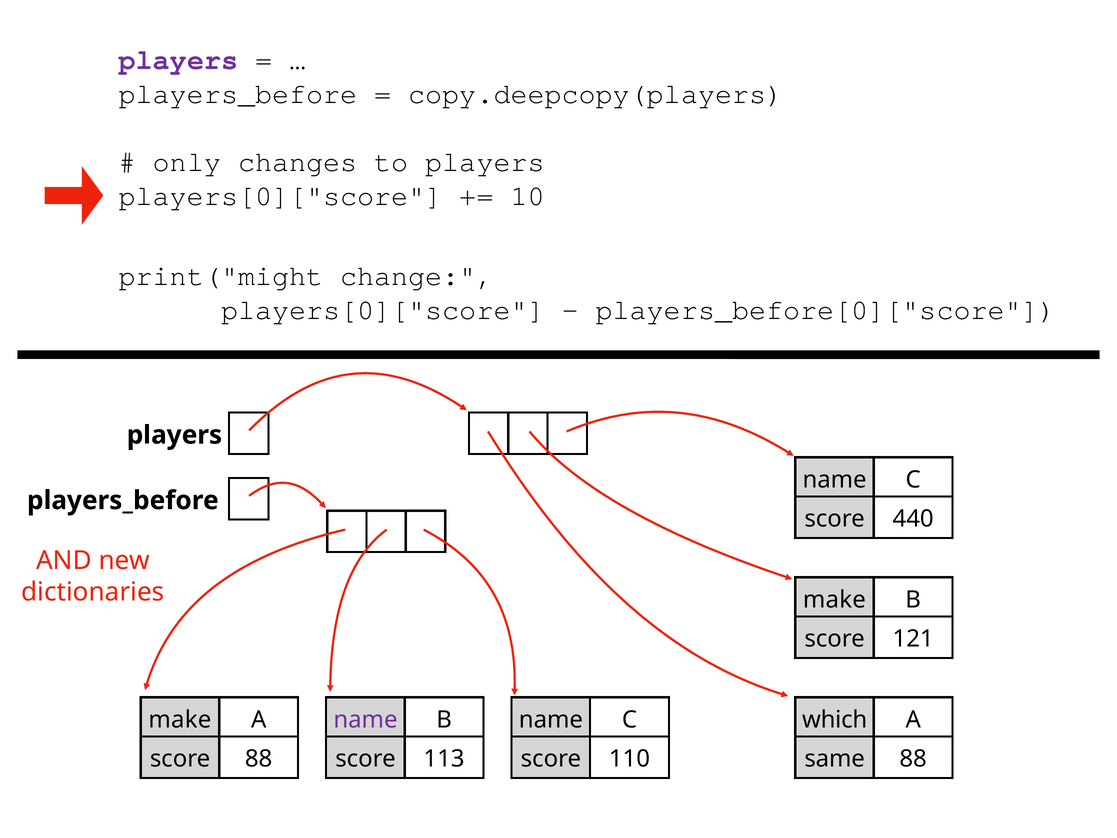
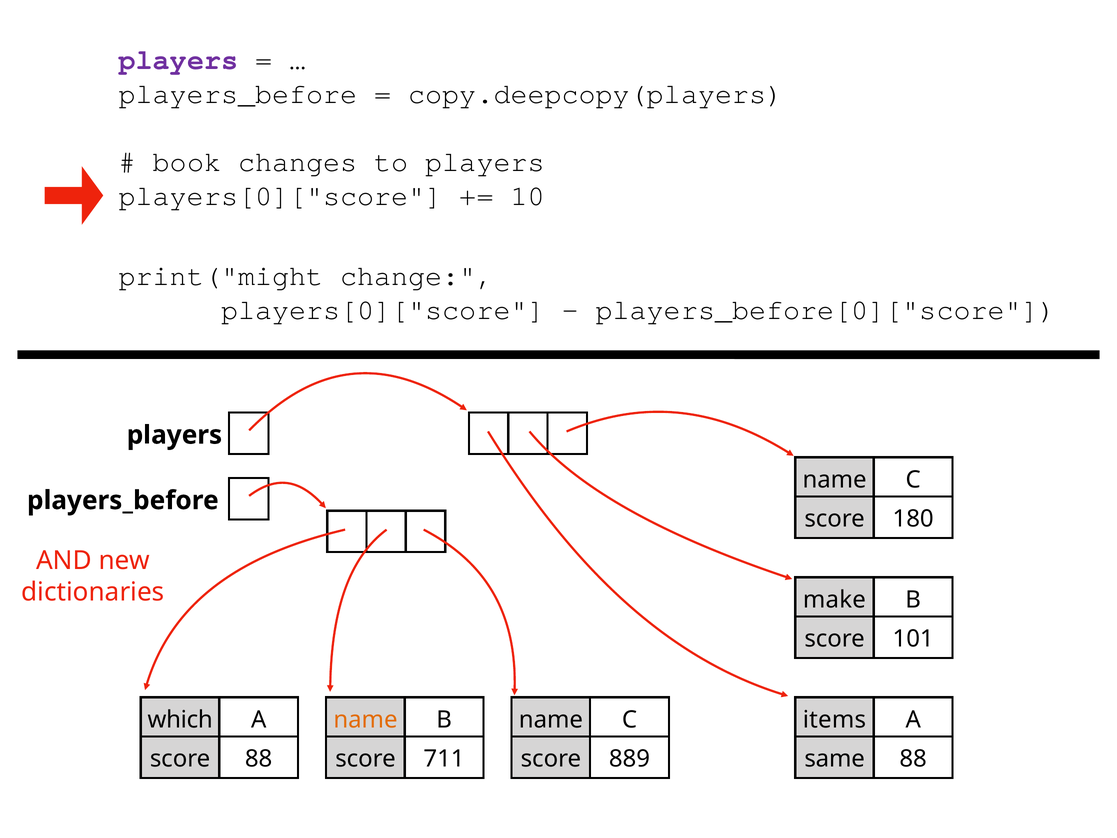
only: only -> book (187, 162)
440: 440 -> 180 (913, 519)
121: 121 -> 101 (913, 639)
make: make -> which (180, 719)
name colour: purple -> orange (365, 719)
which: which -> items (834, 719)
113: 113 -> 711 (444, 759)
110: 110 -> 889 (629, 759)
